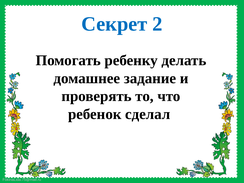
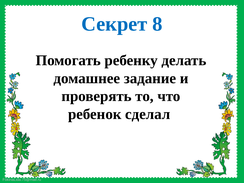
2: 2 -> 8 (157, 24)
